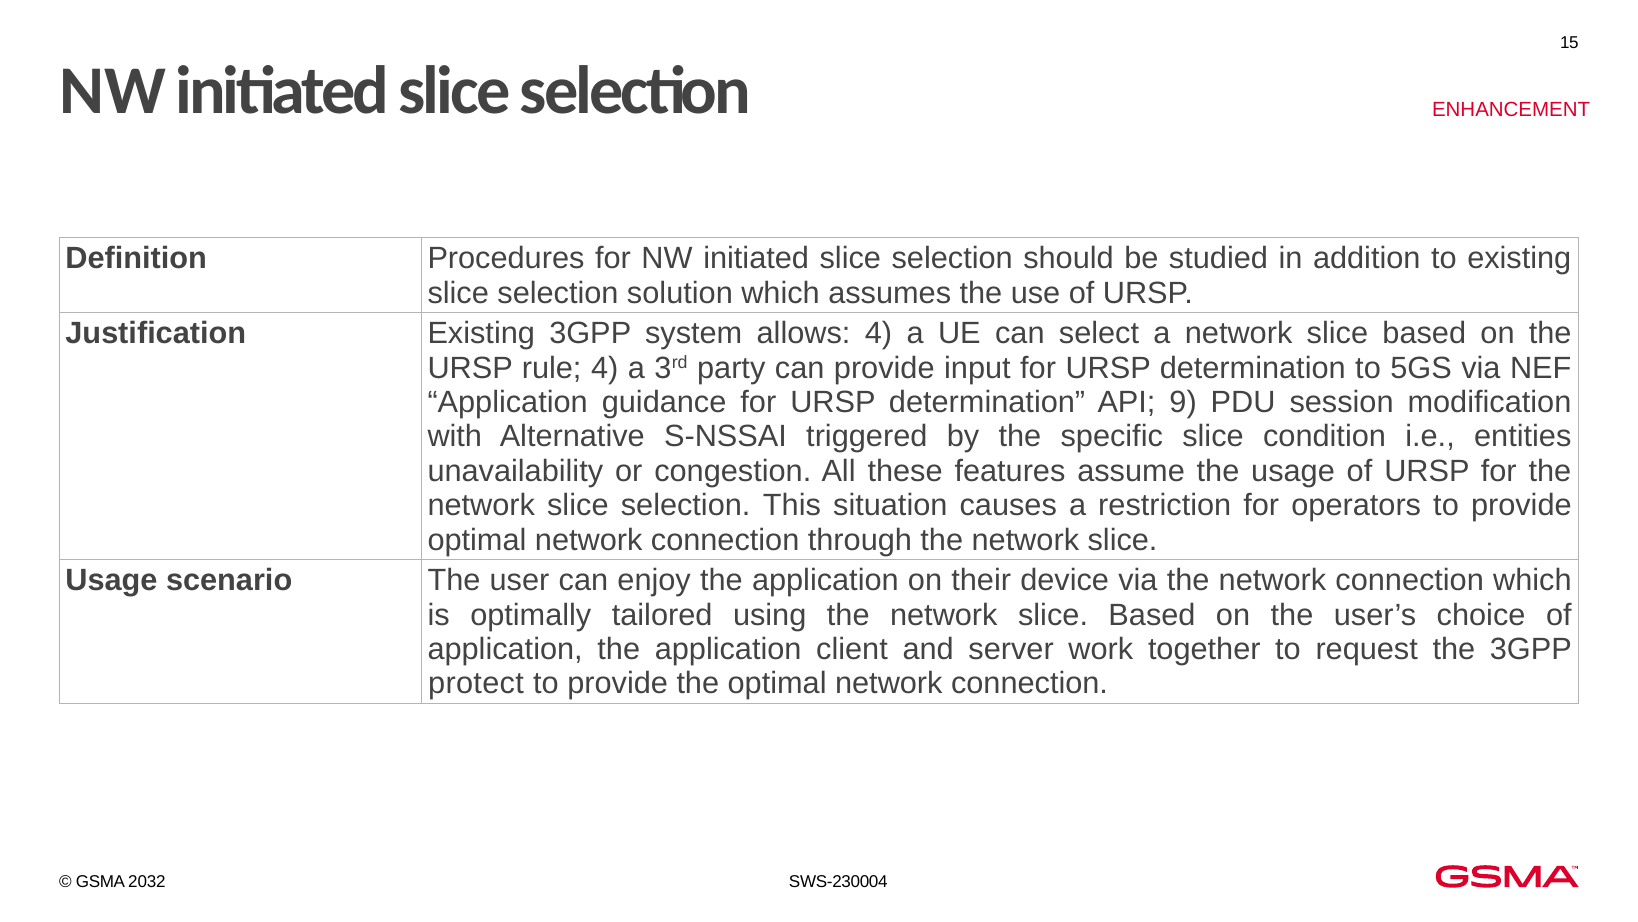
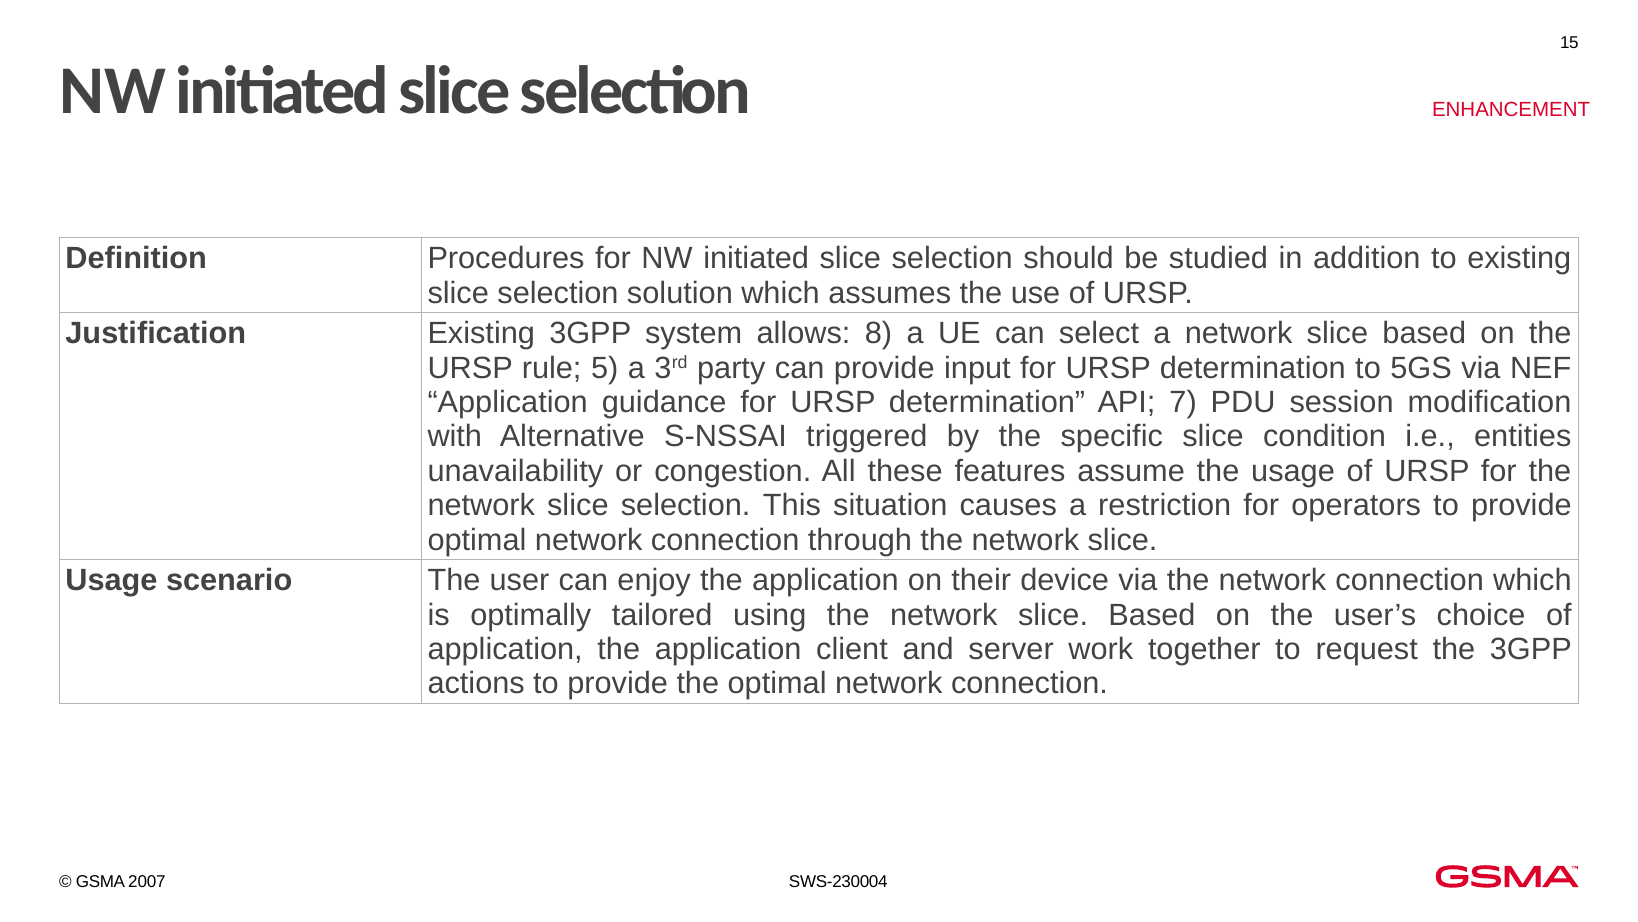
allows 4: 4 -> 8 (879, 333)
rule 4: 4 -> 5 (605, 368)
9: 9 -> 7 (1183, 402)
protect: protect -> actions (476, 683)
2032: 2032 -> 2007 (147, 881)
